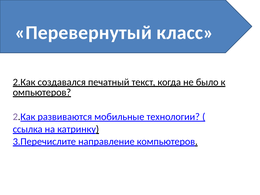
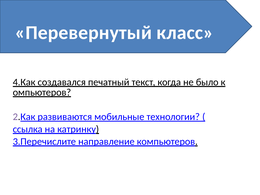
2.Как: 2.Как -> 4.Как (24, 82)
